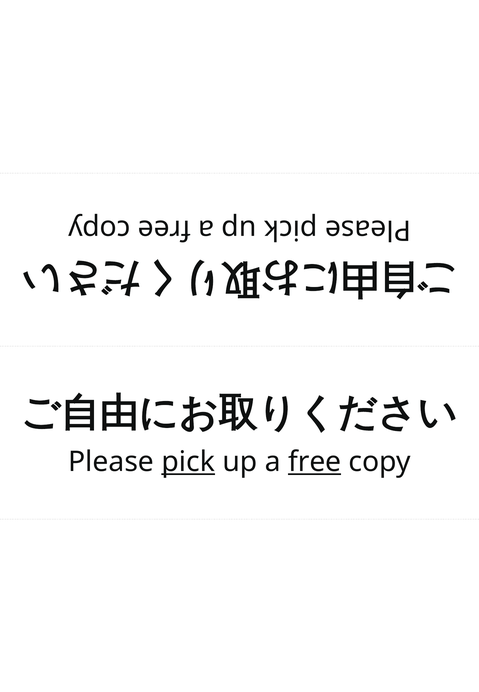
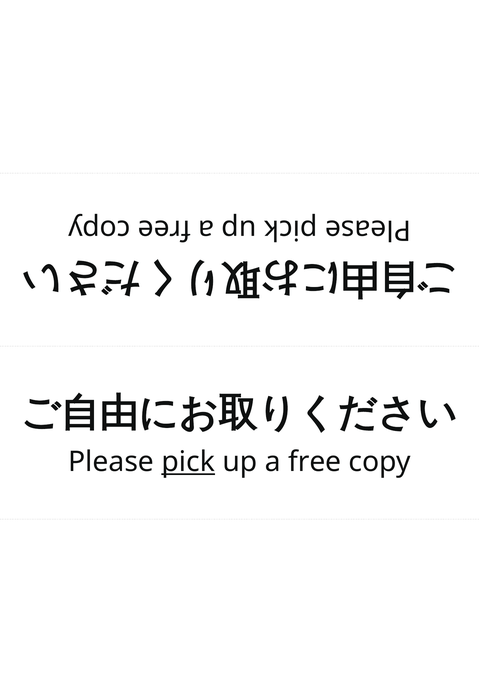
free underline: present -> none (315, 462)
